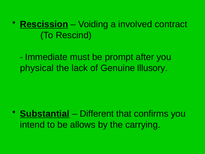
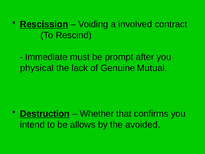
Illusory: Illusory -> Mutual (152, 68)
Substantial: Substantial -> Destruction (45, 114)
Different: Different -> Whether (97, 114)
carrying: carrying -> avoided (143, 124)
